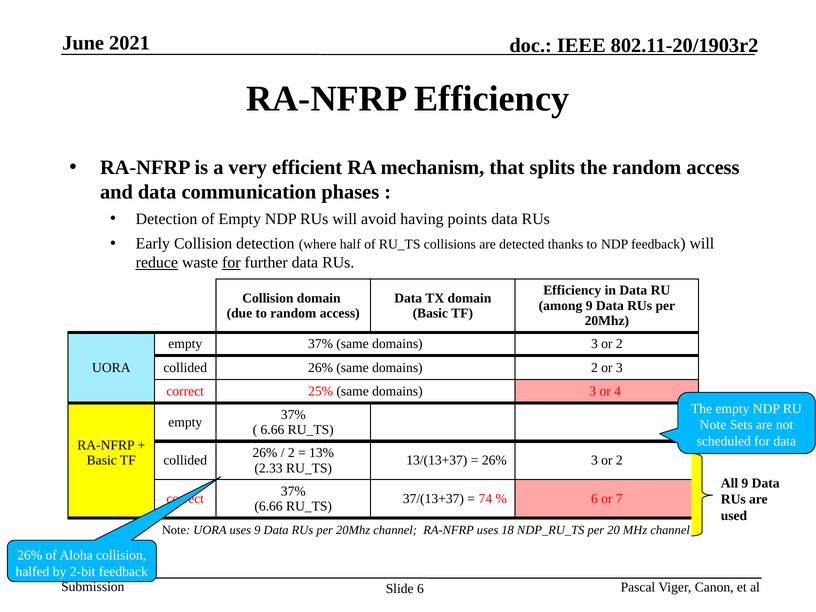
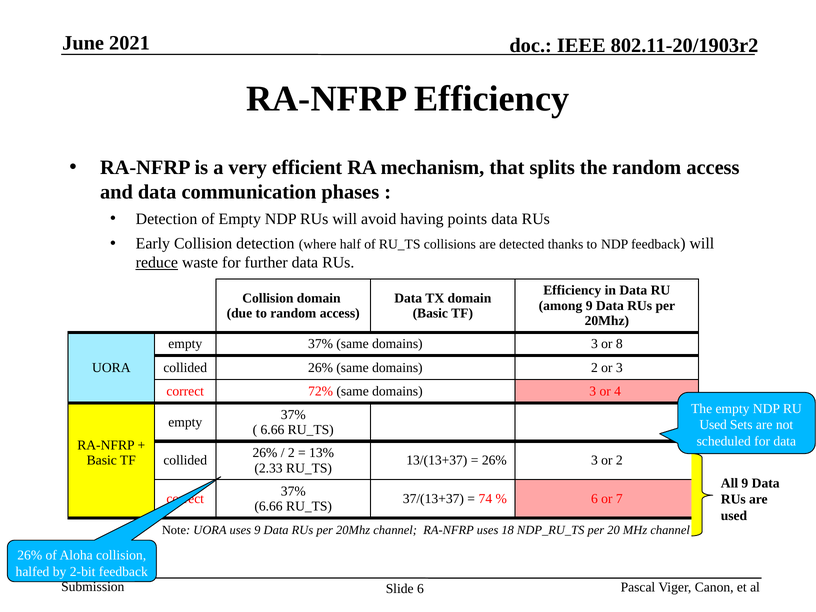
for underline: present -> none (231, 263)
domains 3 or 2: 2 -> 8 (619, 344)
25%: 25% -> 72% (321, 391)
Note: Note -> Used (713, 425)
